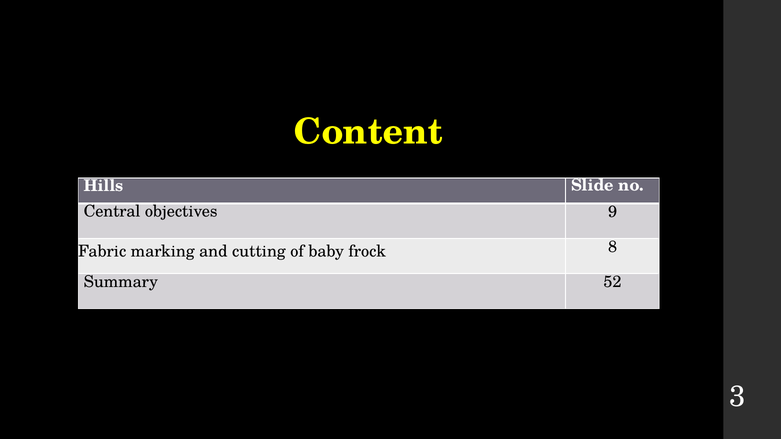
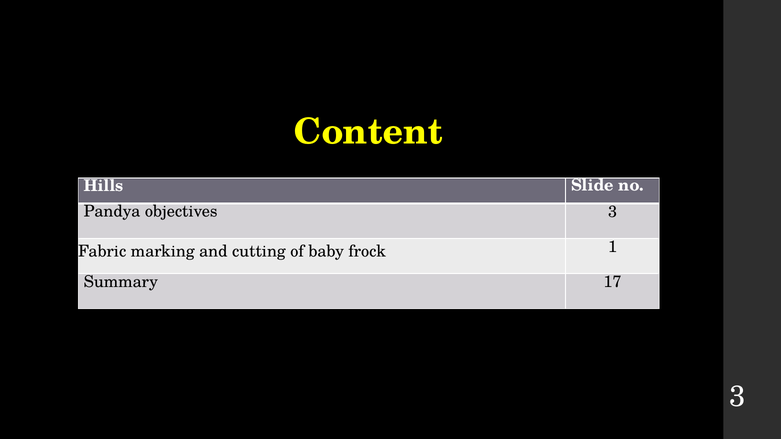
Central: Central -> Pandya (112, 212)
objectives 9: 9 -> 3 (613, 212)
8: 8 -> 1 (613, 247)
52: 52 -> 17 (612, 282)
